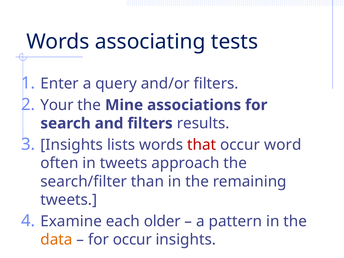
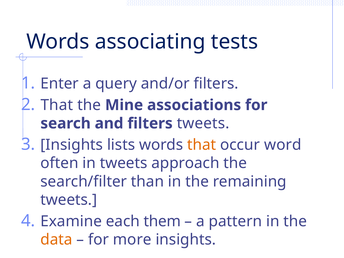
Your: Your -> That (57, 105)
filters results: results -> tweets (203, 123)
that colour: red -> orange (202, 145)
older: older -> them (162, 221)
for occur: occur -> more (132, 240)
